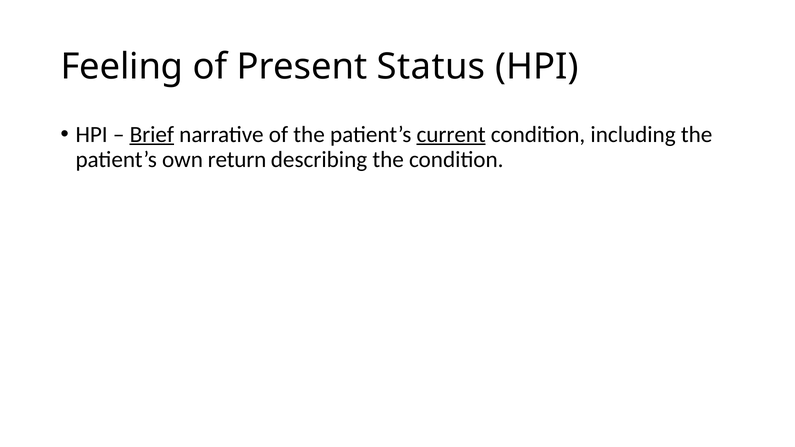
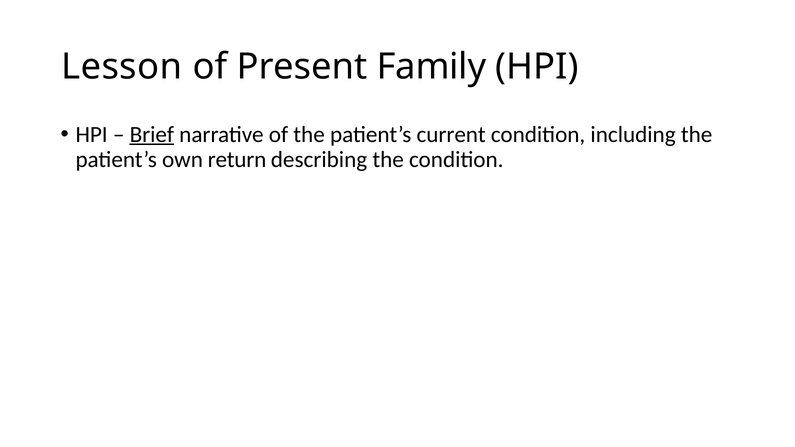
Feeling: Feeling -> Lesson (122, 67)
Status: Status -> Family (431, 67)
current underline: present -> none (451, 134)
